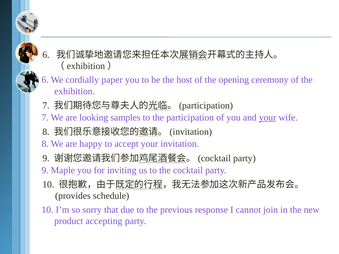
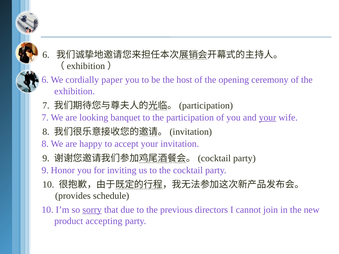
samples: samples -> banquet (125, 118)
Maple: Maple -> Honor (63, 170)
sorry underline: none -> present (92, 210)
response: response -> directors (211, 210)
